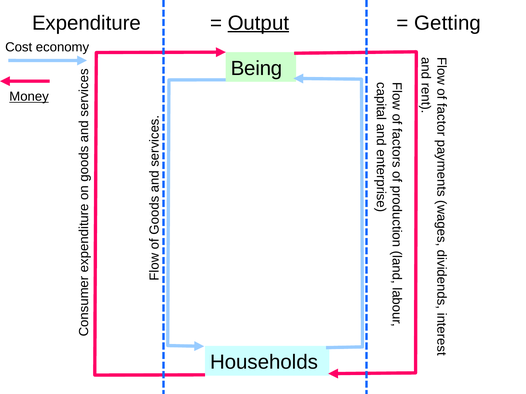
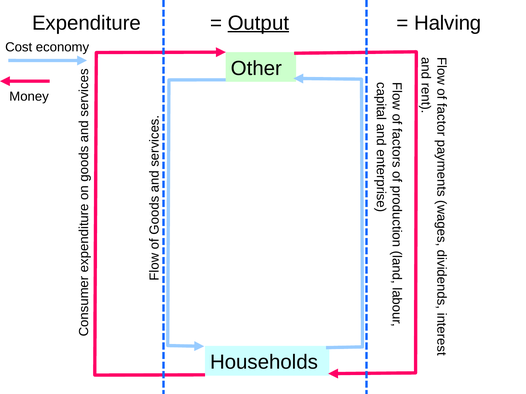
Getting: Getting -> Halving (448, 23)
Being: Being -> Other (256, 69)
Money underline: present -> none (29, 97)
